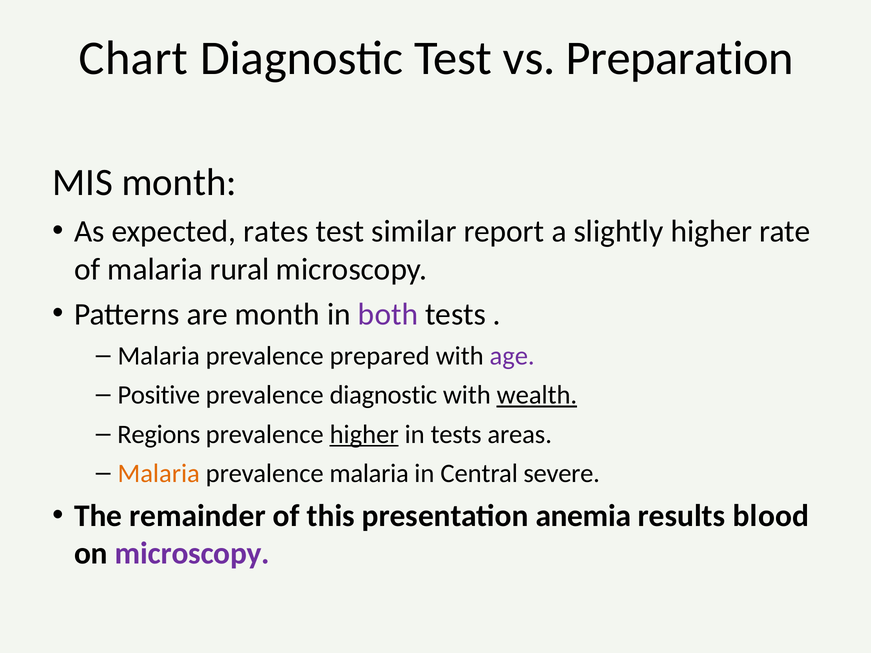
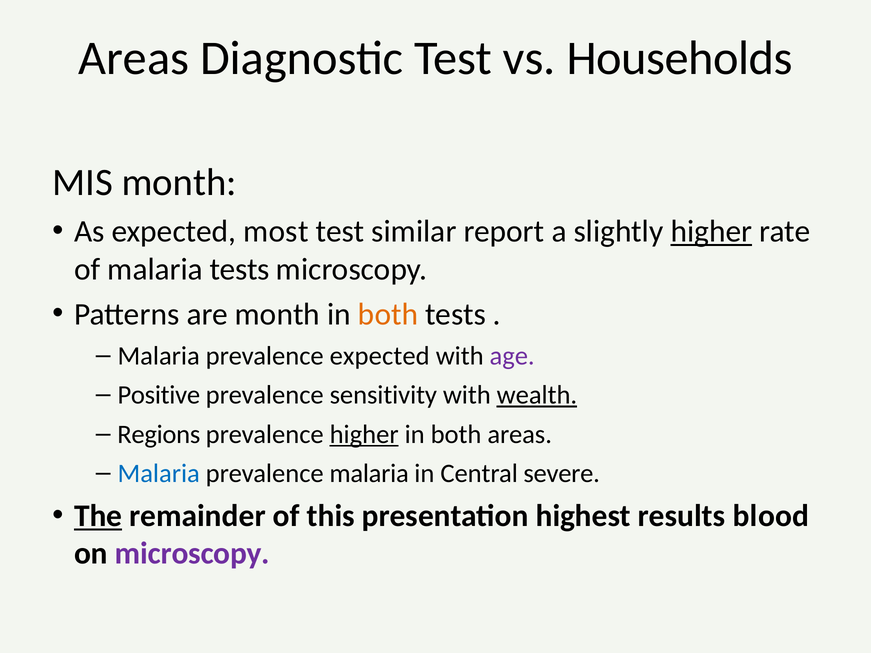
Chart: Chart -> Areas (134, 58)
Preparation: Preparation -> Households (680, 58)
rates: rates -> most (276, 232)
higher underline: none -> present (711, 232)
malaria rural: rural -> tests (240, 269)
both colour: purple -> orange (388, 314)
prevalence prepared: prepared -> expected (380, 356)
prevalence diagnostic: diagnostic -> sensitivity (383, 395)
tests: tests -> both (456, 434)
Malaria colour: orange -> blue (159, 474)
The underline: none -> present (98, 516)
anemia: anemia -> highest (583, 516)
